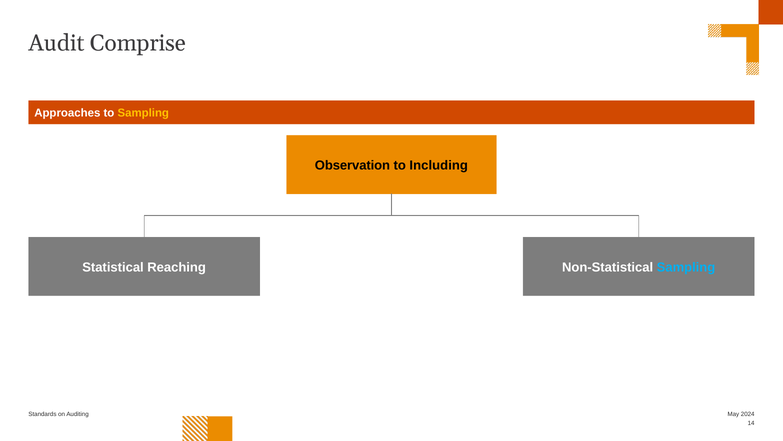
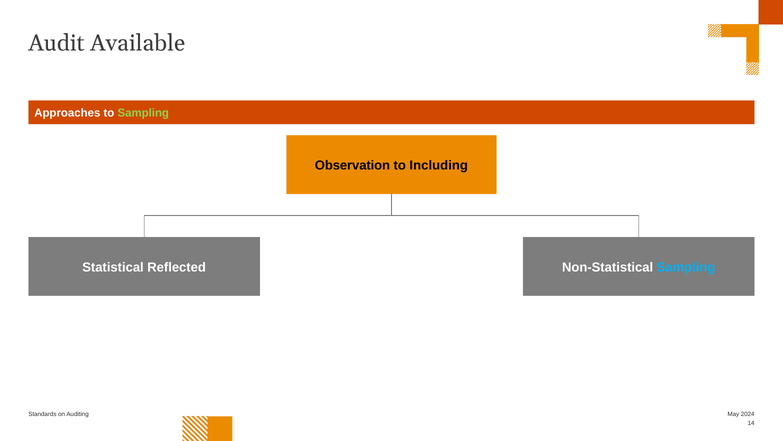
Comprise: Comprise -> Available (138, 43)
Sampling colour: yellow -> light green (143, 113)
Reaching: Reaching -> Reflected (177, 267)
